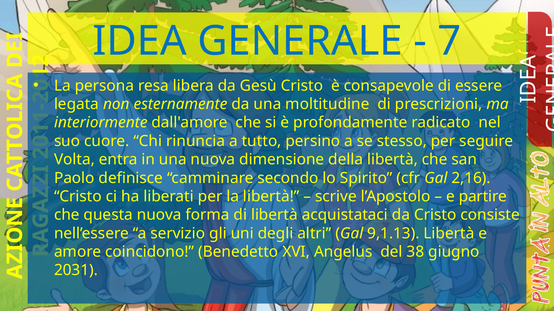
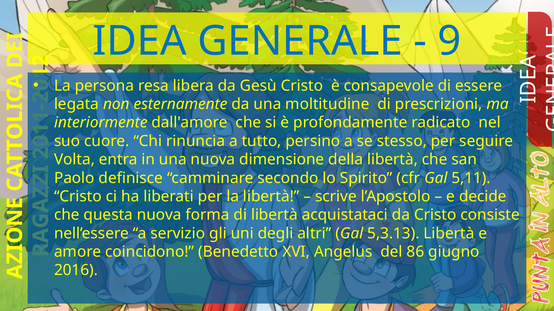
7: 7 -> 9 (449, 41)
2,16: 2,16 -> 5,11 (471, 178)
partire: partire -> decide (483, 197)
9,1.13: 9,1.13 -> 5,3.13 (393, 234)
38: 38 -> 86 (415, 252)
2031: 2031 -> 2016 (76, 271)
